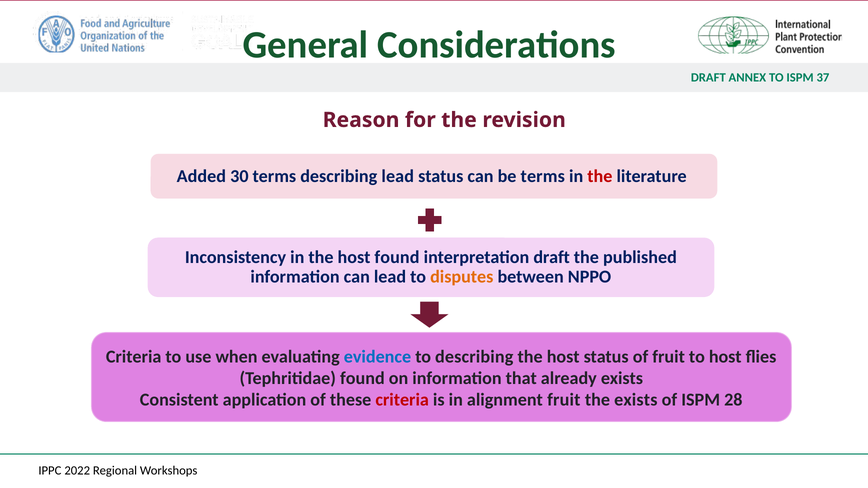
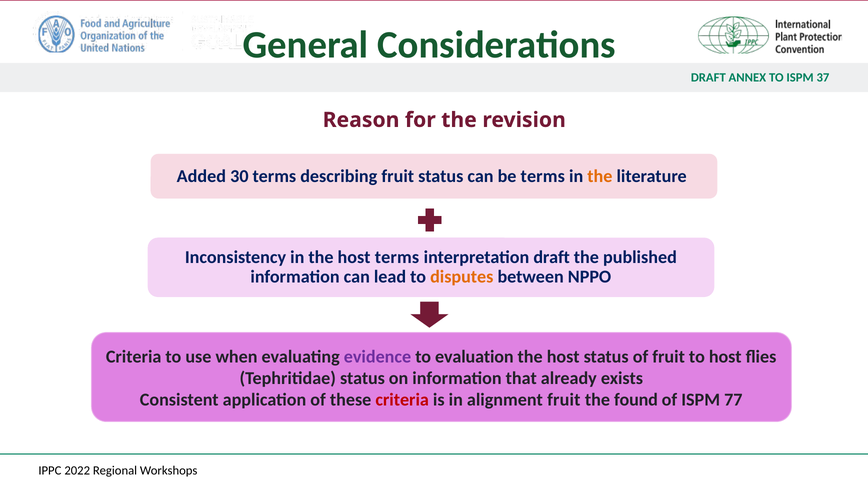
describing lead: lead -> fruit (398, 176)
the colour: red -> orange (600, 176)
host found: found -> terms (397, 258)
evidence colour: blue -> purple (377, 357)
to describing: describing -> evaluation (474, 357)
Tephritidae found: found -> status (362, 378)
the exists: exists -> found (636, 400)
28: 28 -> 77 (733, 400)
